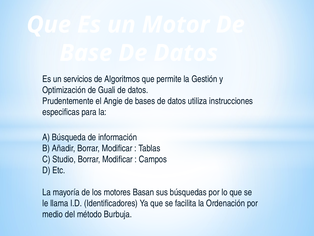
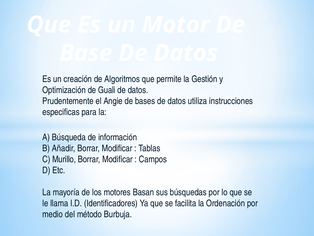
servicios: servicios -> creación (78, 79)
Studio: Studio -> Murillo (64, 159)
